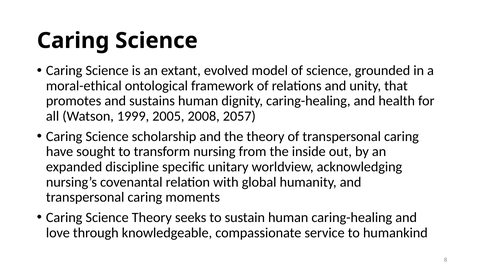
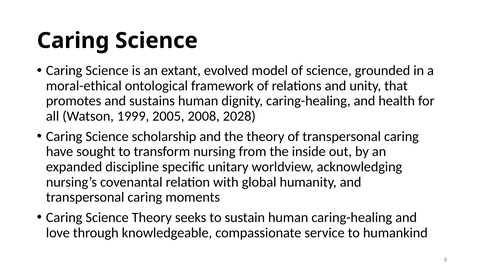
2057: 2057 -> 2028 (239, 116)
